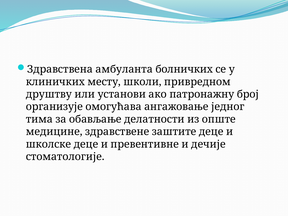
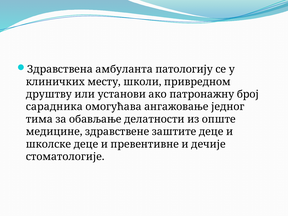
болничких: болничких -> патологију (184, 69)
организује: организује -> сарадника (54, 107)
